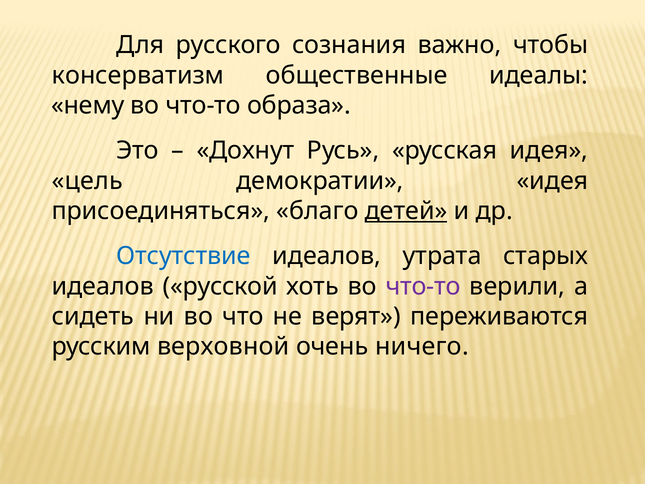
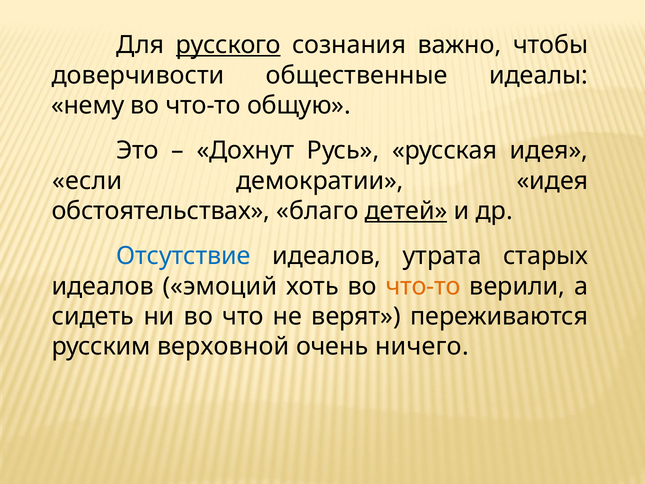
русского underline: none -> present (228, 45)
консерватизм: консерватизм -> доверчивости (138, 75)
образа: образа -> общую (299, 105)
цель: цель -> если (87, 181)
присоединяться: присоединяться -> обстоятельствах (161, 211)
русской: русской -> эмоций (220, 286)
что-то colour: purple -> orange (423, 286)
